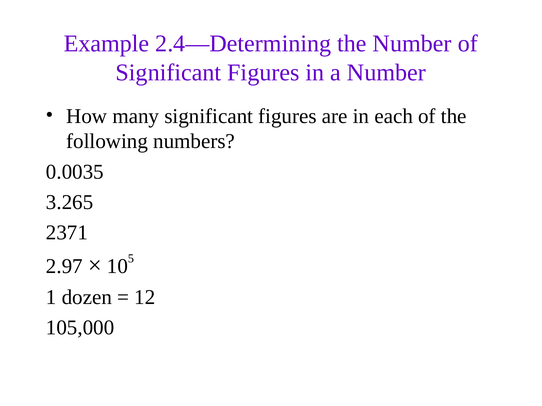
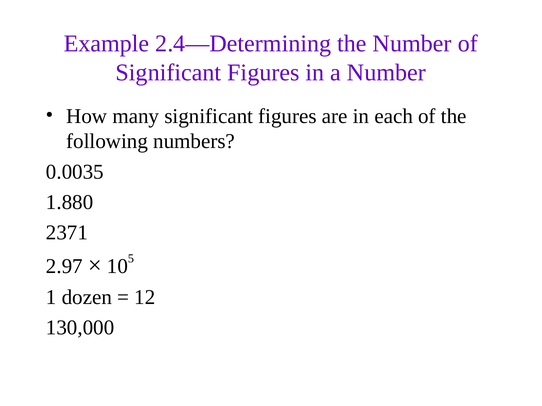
3.265: 3.265 -> 1.880 (70, 202)
105,000: 105,000 -> 130,000 (80, 328)
